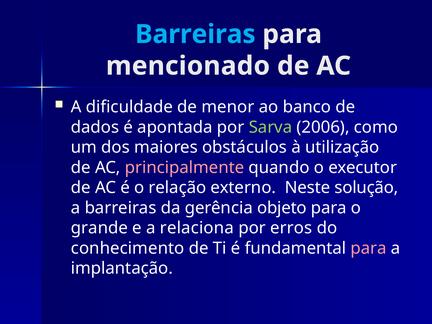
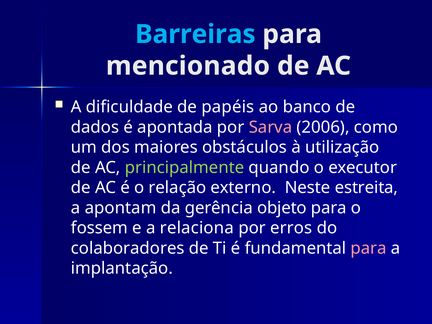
menor: menor -> papéis (228, 107)
Sarva colour: light green -> pink (270, 127)
principalmente colour: pink -> light green (185, 168)
solução: solução -> estreita (366, 188)
a barreiras: barreiras -> apontam (121, 208)
grande: grande -> fossem (99, 228)
conhecimento: conhecimento -> colaboradores (128, 248)
